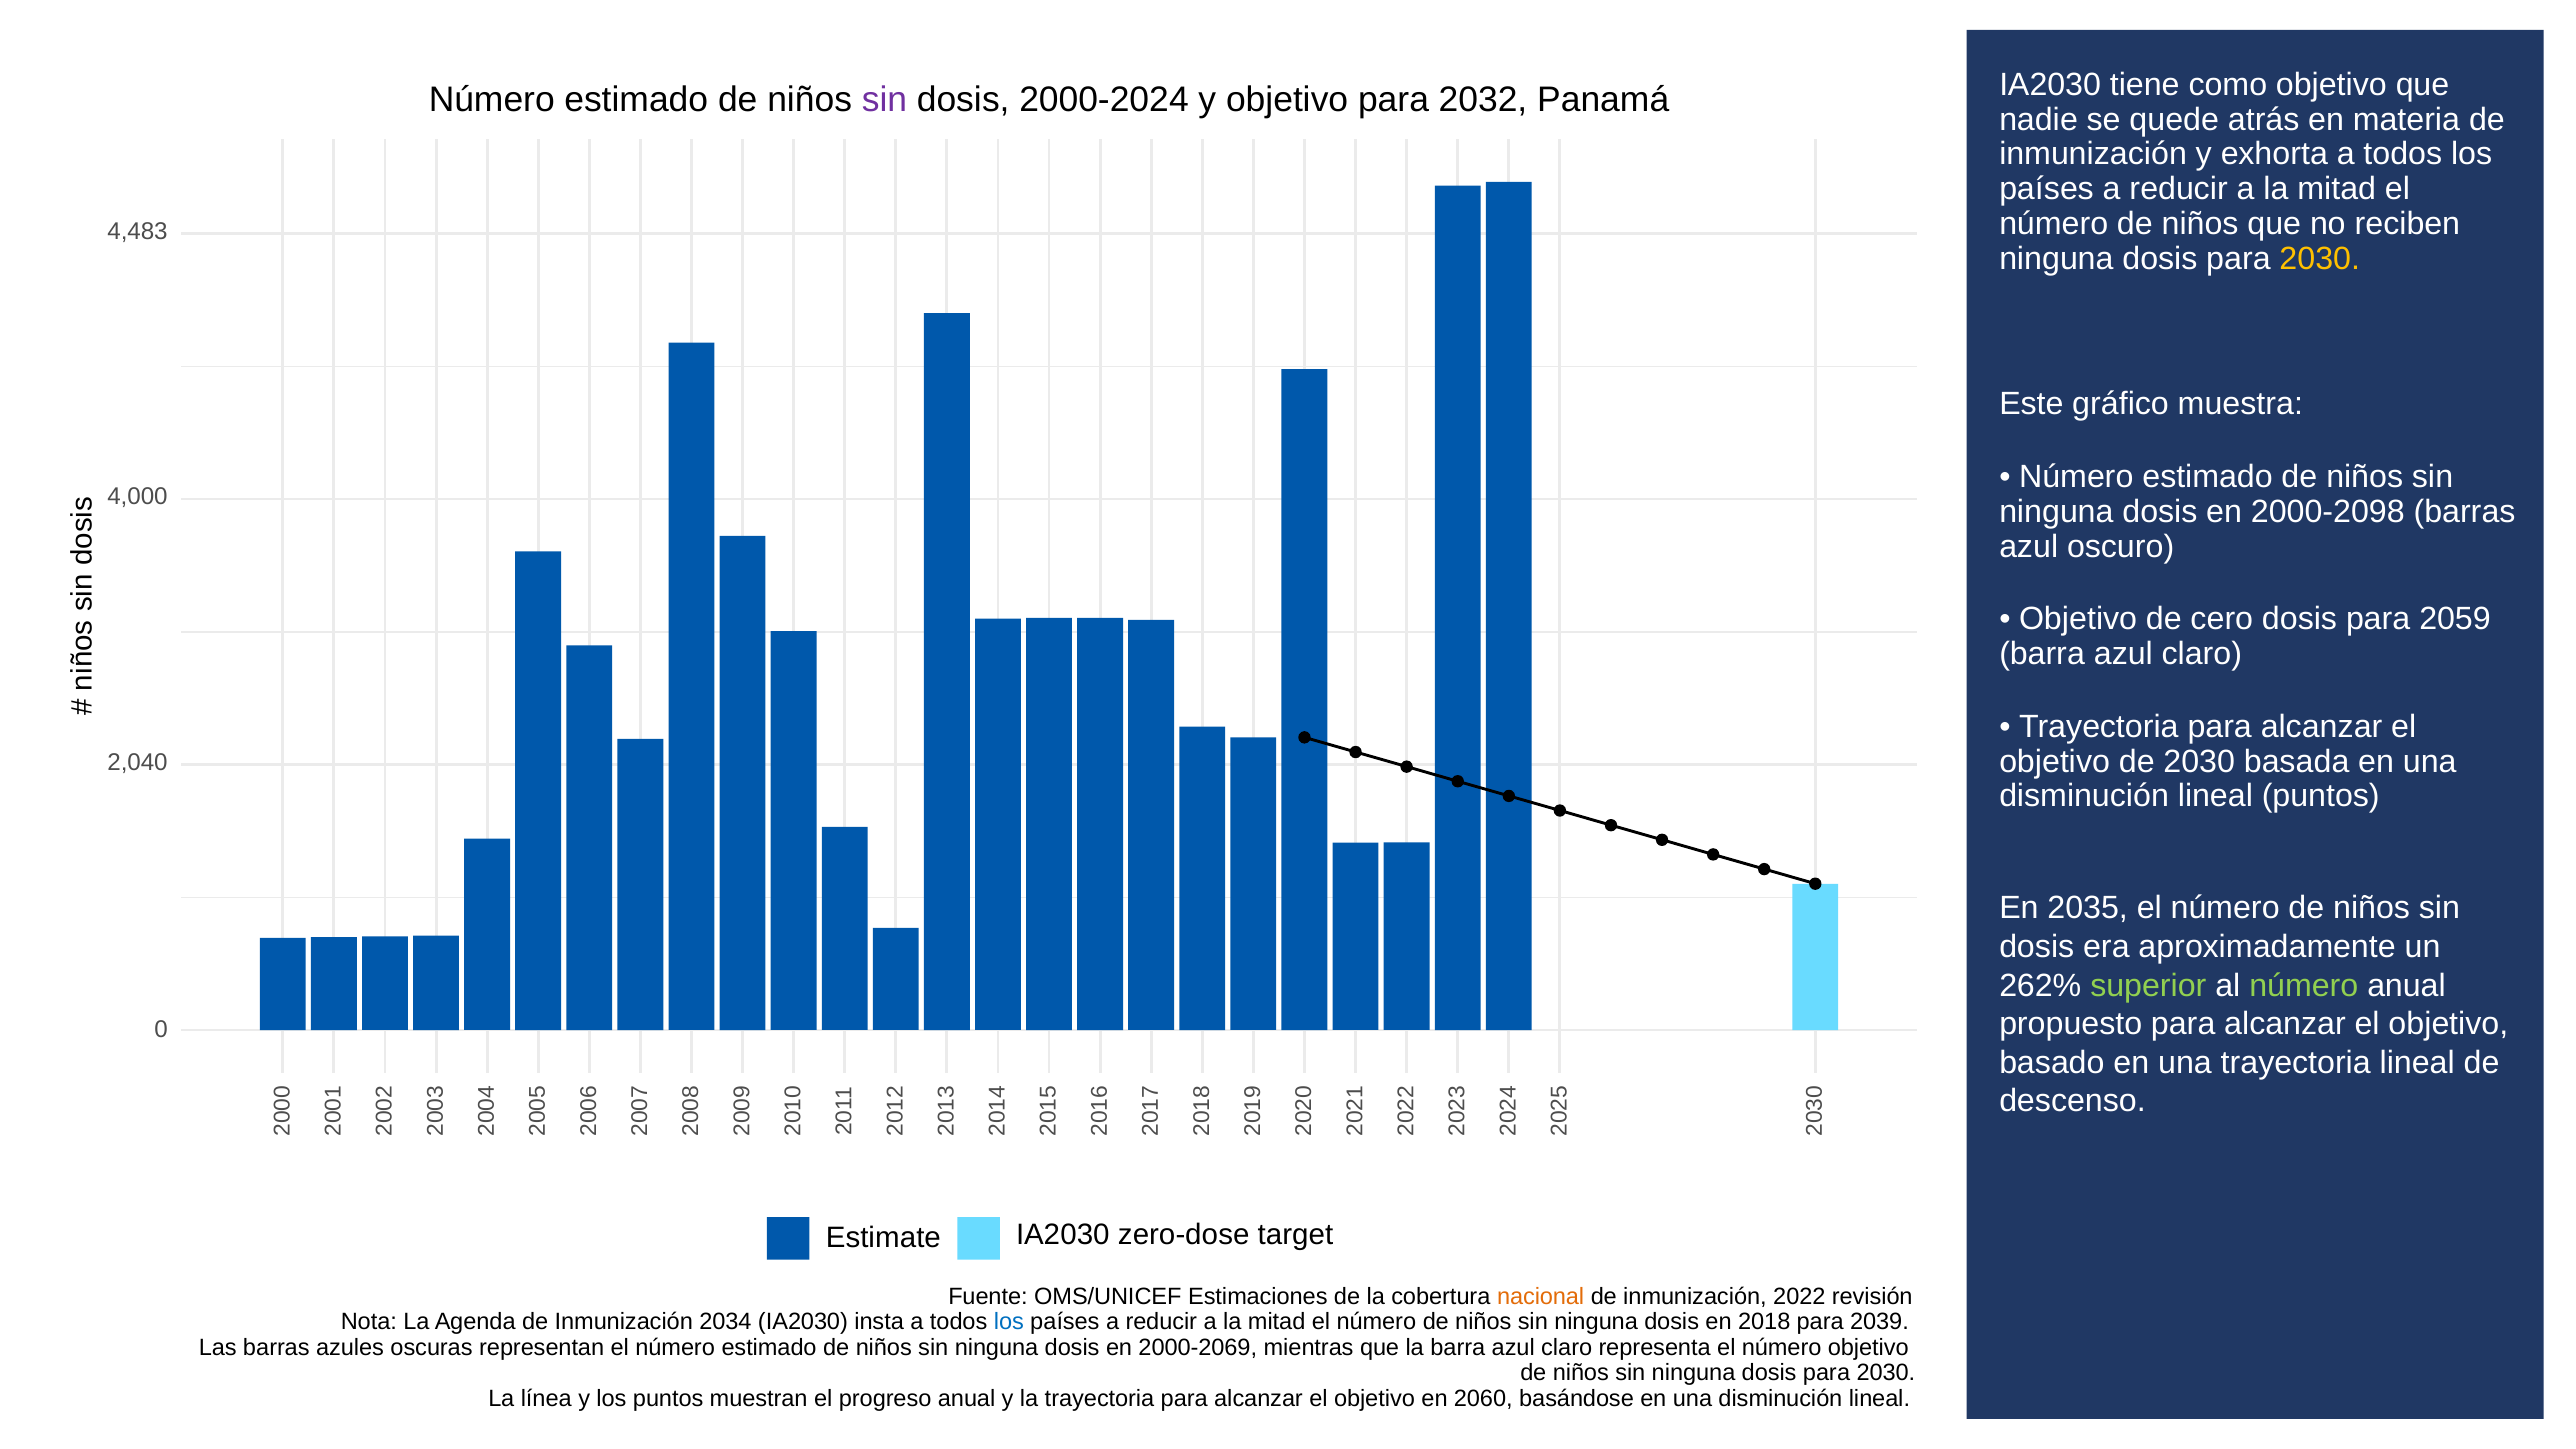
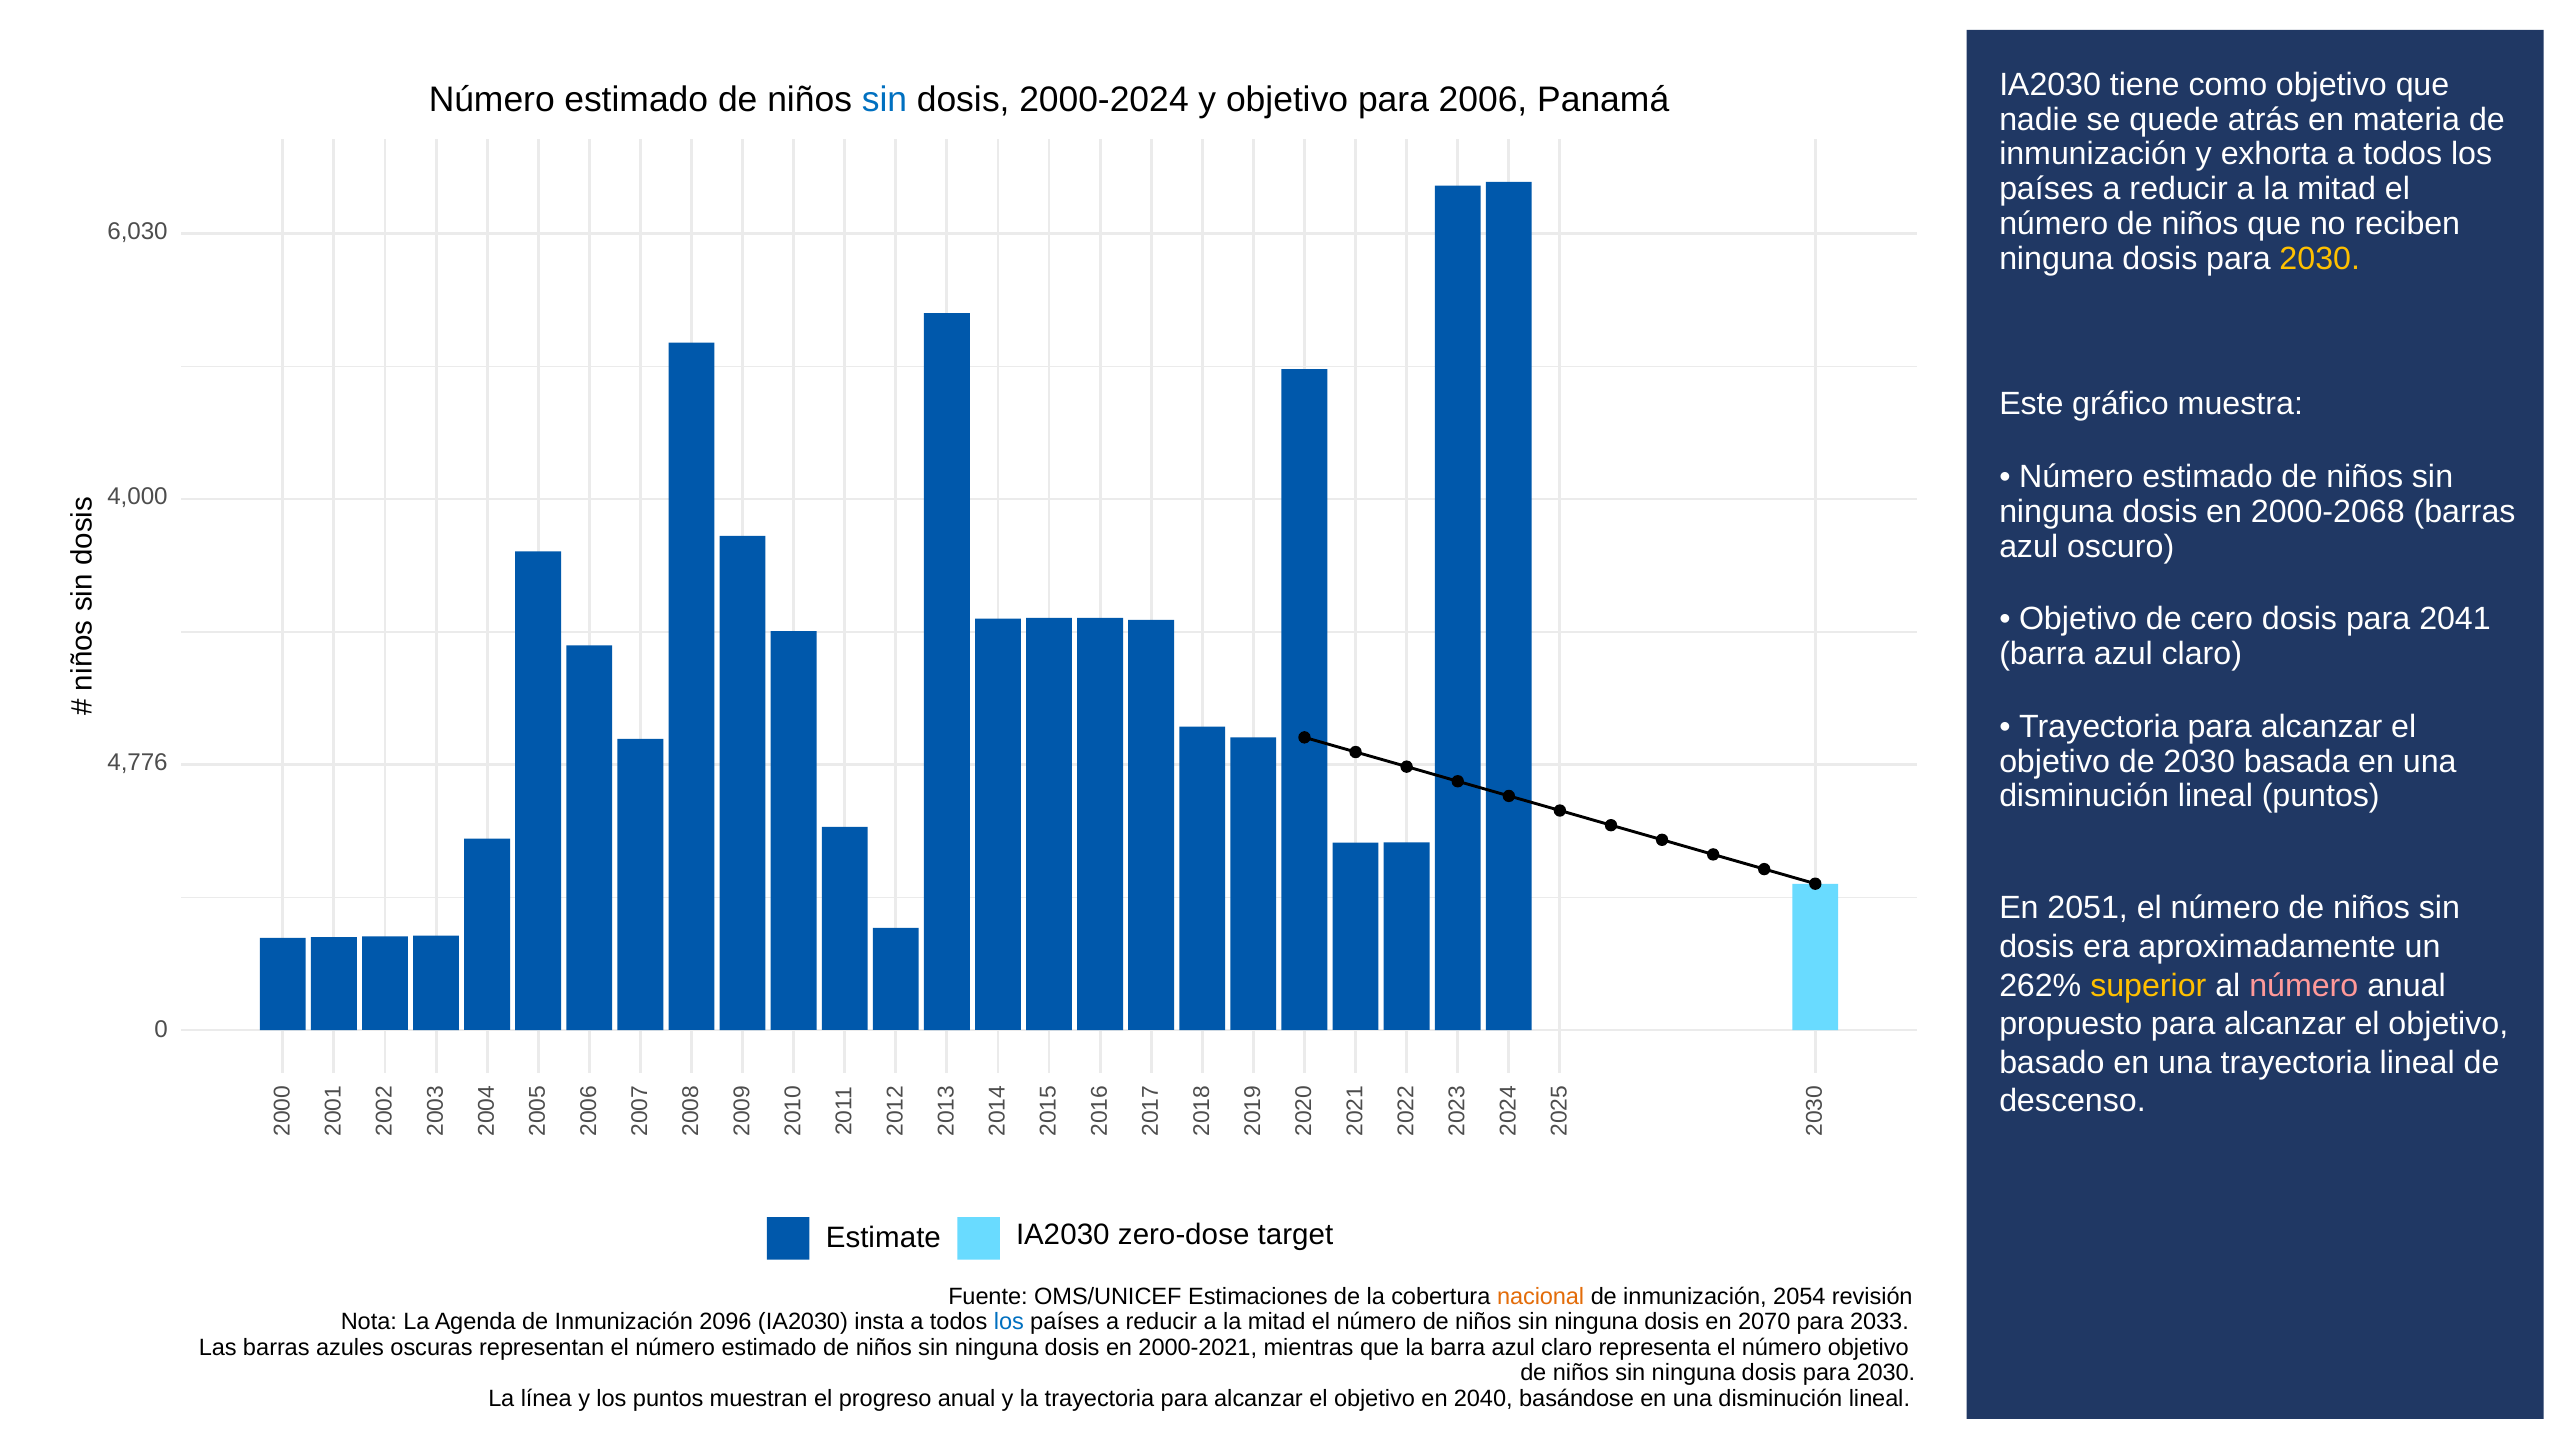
sin colour: purple -> blue (885, 100)
2032: 2032 -> 2006 (1483, 100)
4,483: 4,483 -> 6,030 (138, 231)
2000-2098: 2000-2098 -> 2000-2068 (2328, 512)
2059: 2059 -> 2041 (2455, 619)
2,040: 2,040 -> 4,776 (138, 762)
2035: 2035 -> 2051 (2088, 908)
superior colour: light green -> yellow (2148, 985)
número colour: light green -> pink (2304, 985)
2022: 2022 -> 2054 (1799, 1297)
2034: 2034 -> 2096 (725, 1322)
2018: 2018 -> 2070 (1764, 1322)
2039: 2039 -> 2033 (1879, 1322)
2000-2069: 2000-2069 -> 2000-2021 (1198, 1347)
2060: 2060 -> 2040 (1483, 1398)
